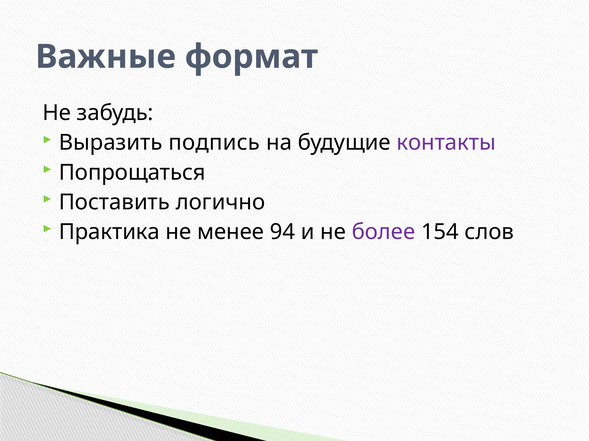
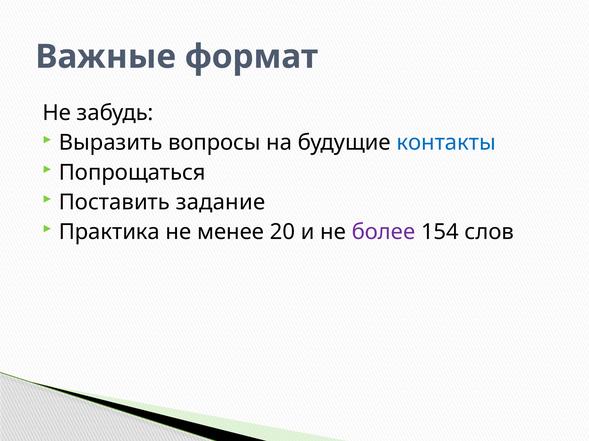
подпись: подпись -> вопросы (214, 143)
контакты colour: purple -> blue (446, 143)
логично: логично -> задание (220, 203)
94: 94 -> 20 (282, 232)
